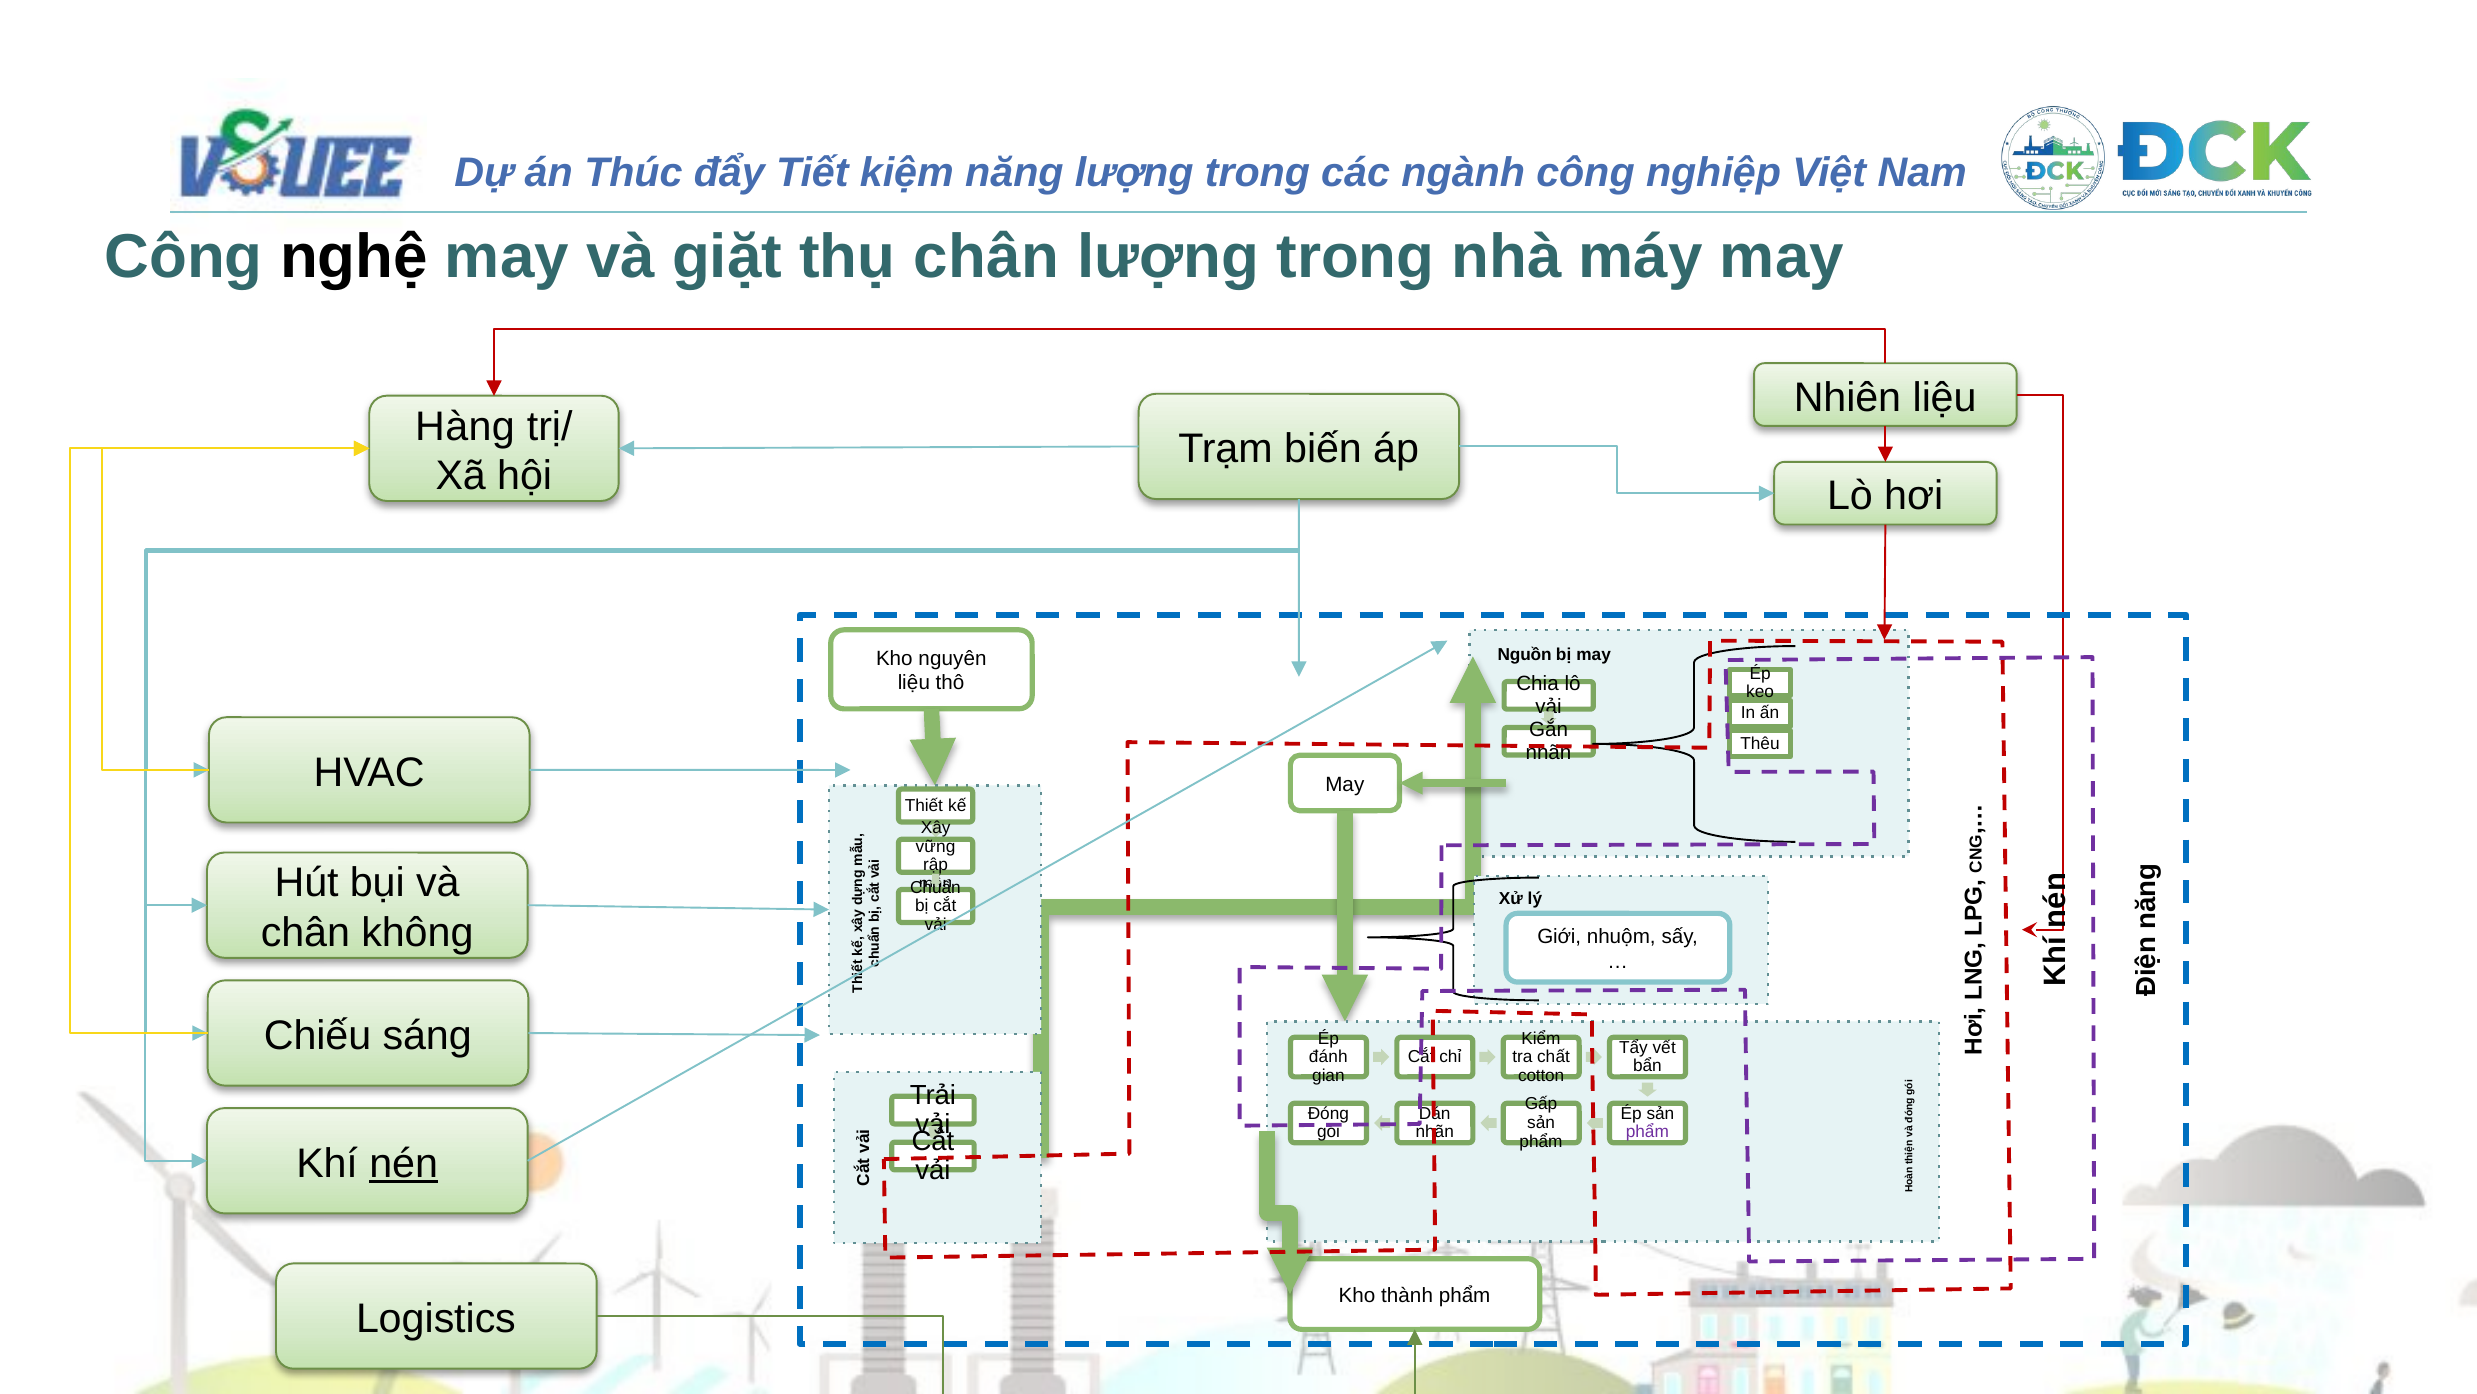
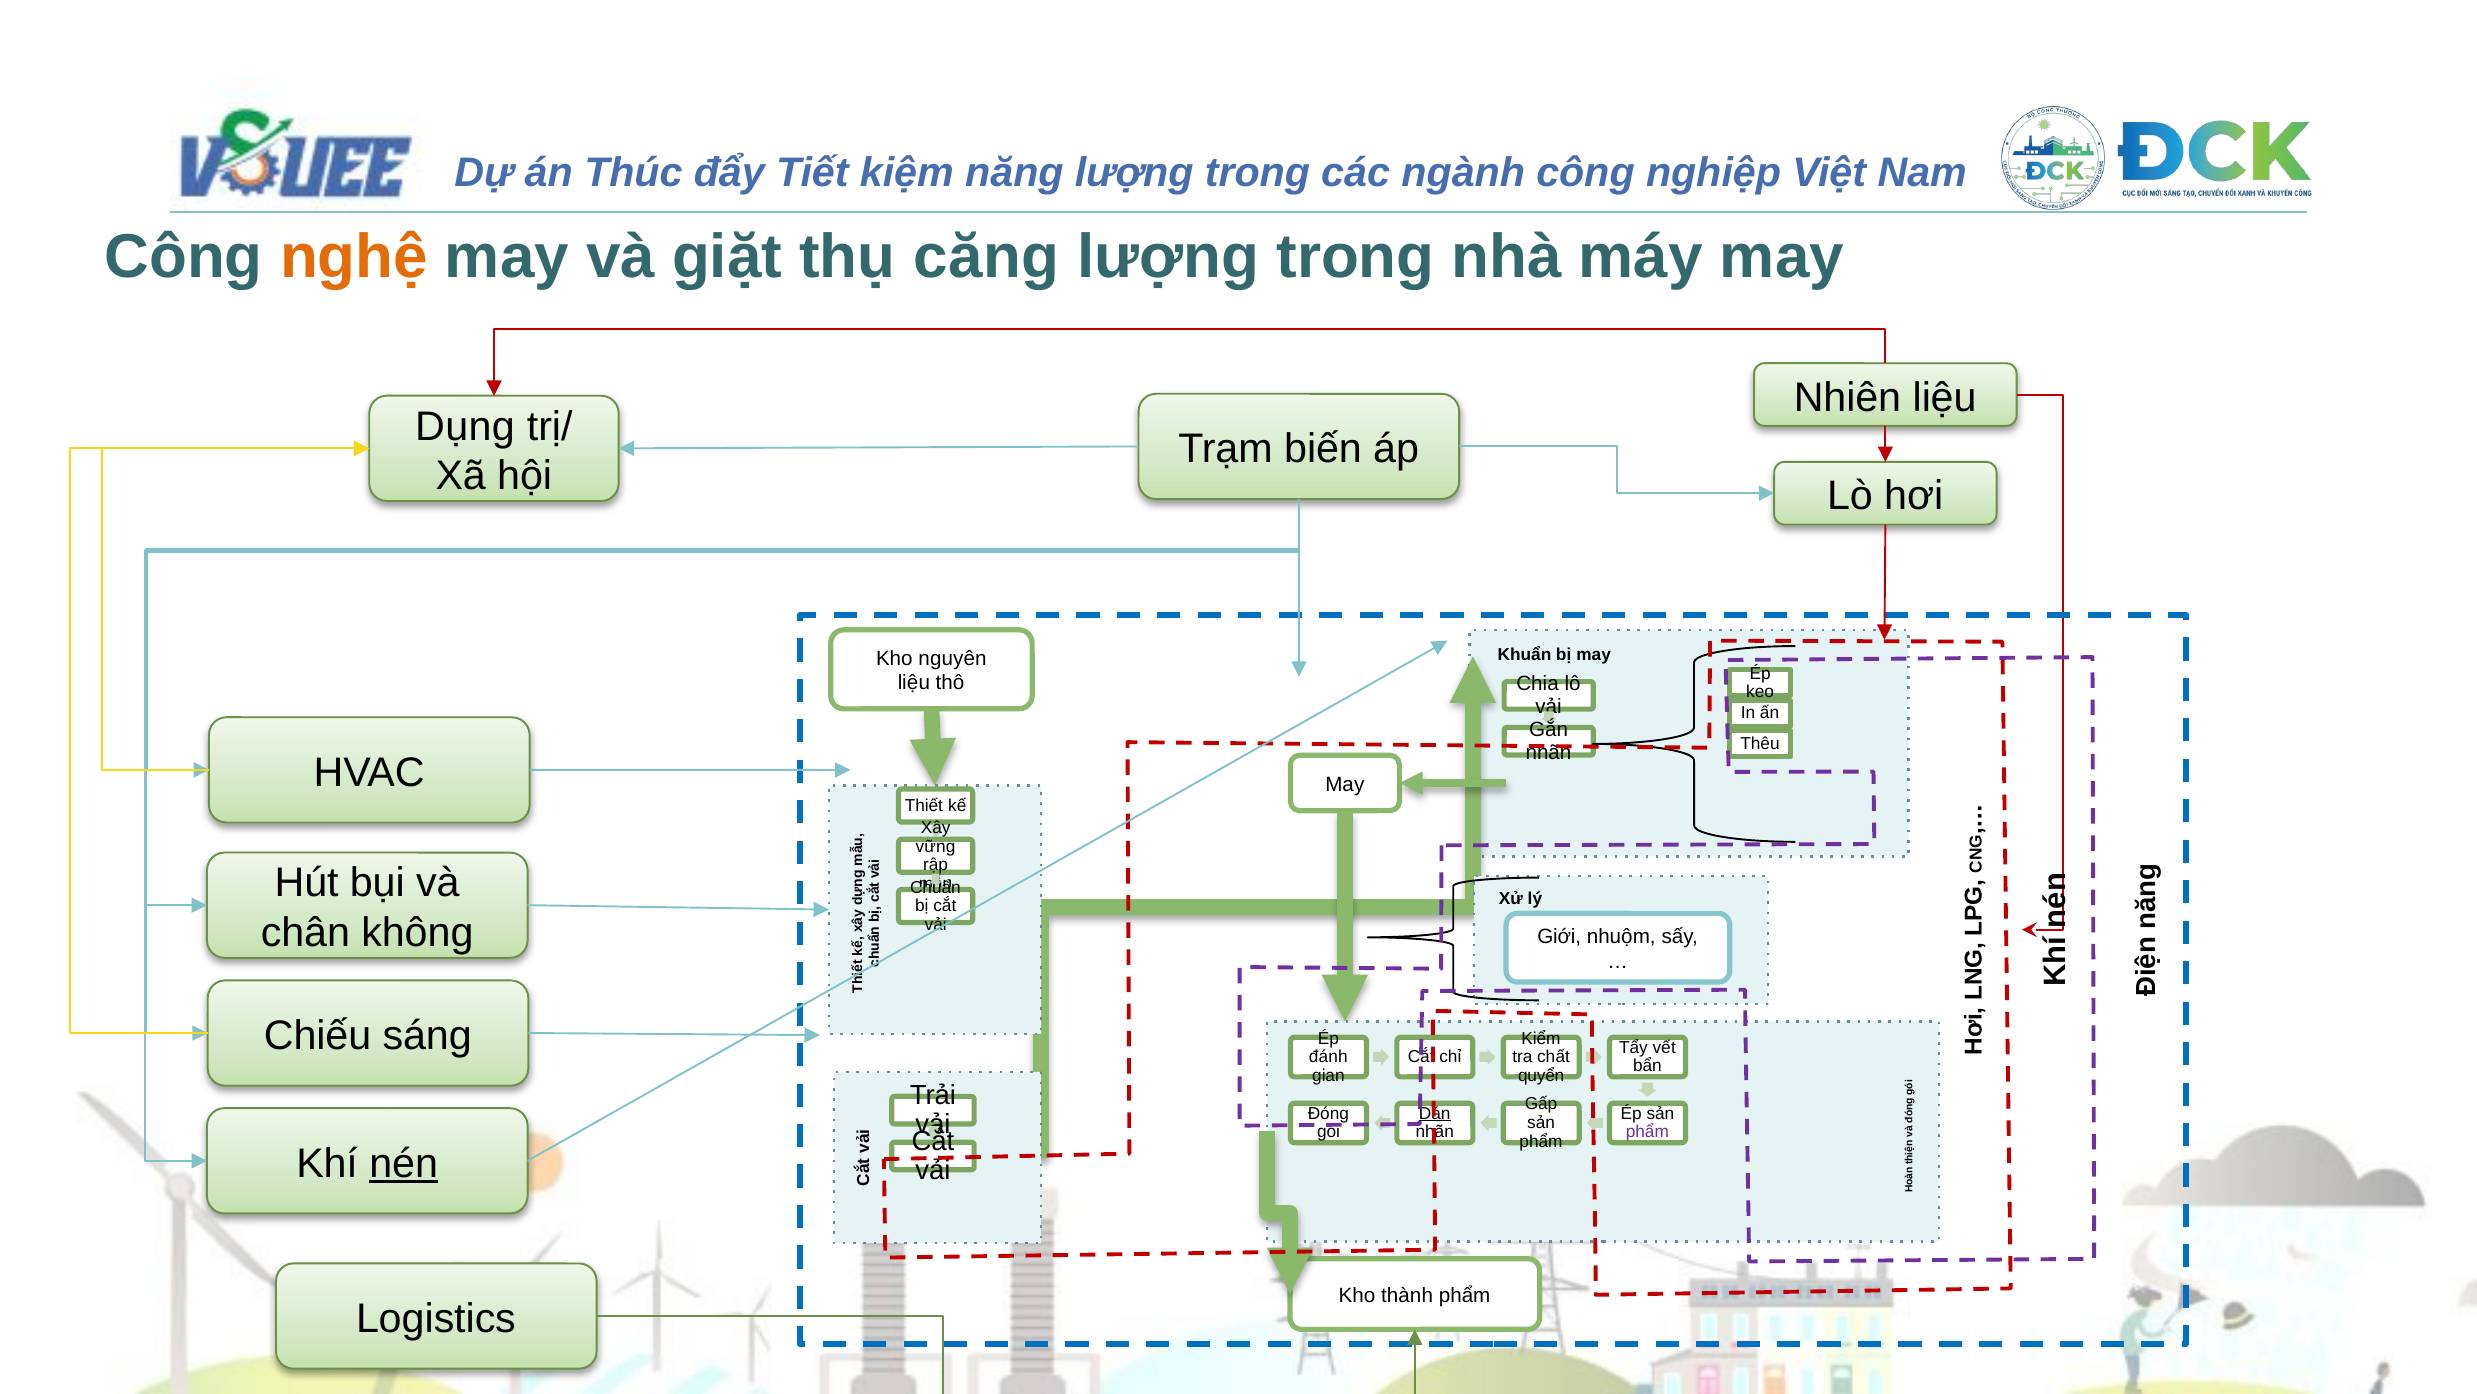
nghệ colour: black -> orange (354, 257)
thụ chân: chân -> căng (986, 257)
Hàng: Hàng -> Dụng (465, 426)
Nguồn: Nguồn -> Khuẩn (1524, 655)
cotton: cotton -> quyển (1541, 1075)
Dán underline: none -> present (1435, 1113)
